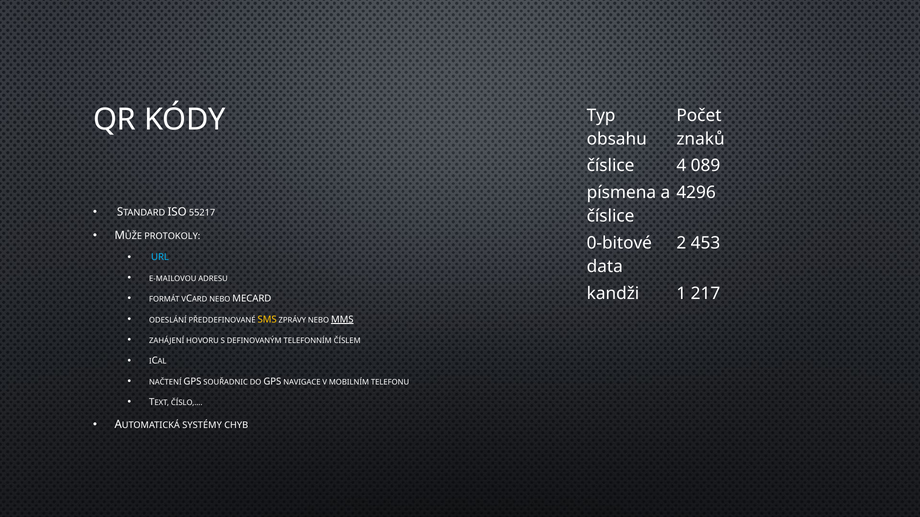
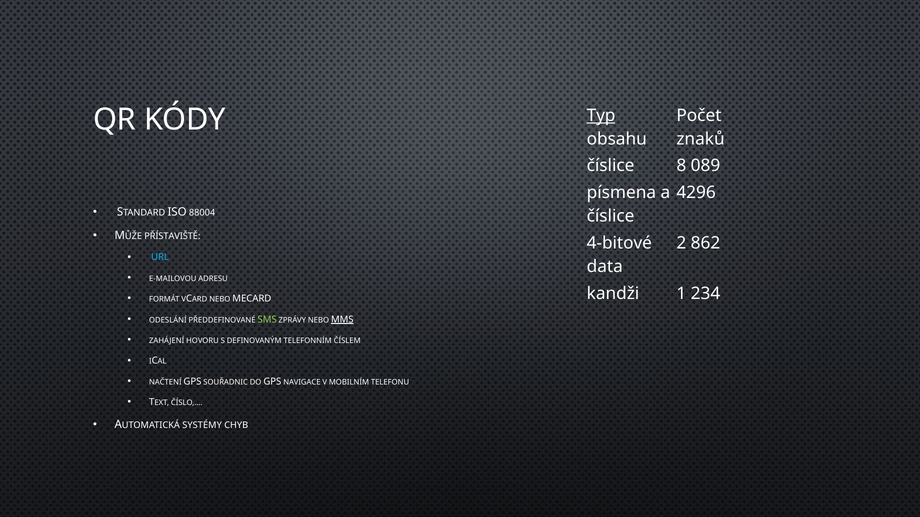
Typ underline: none -> present (601, 116)
4: 4 -> 8 (681, 166)
55217: 55217 -> 88004 (202, 213)
PROTOKOLY: PROTOKOLY -> PŘÍSTAVIŠTĚ (172, 237)
0-bitové: 0-bitové -> 4-bitové (619, 243)
453: 453 -> 862 (706, 243)
217: 217 -> 234 (706, 294)
SMS colour: yellow -> light green (267, 320)
